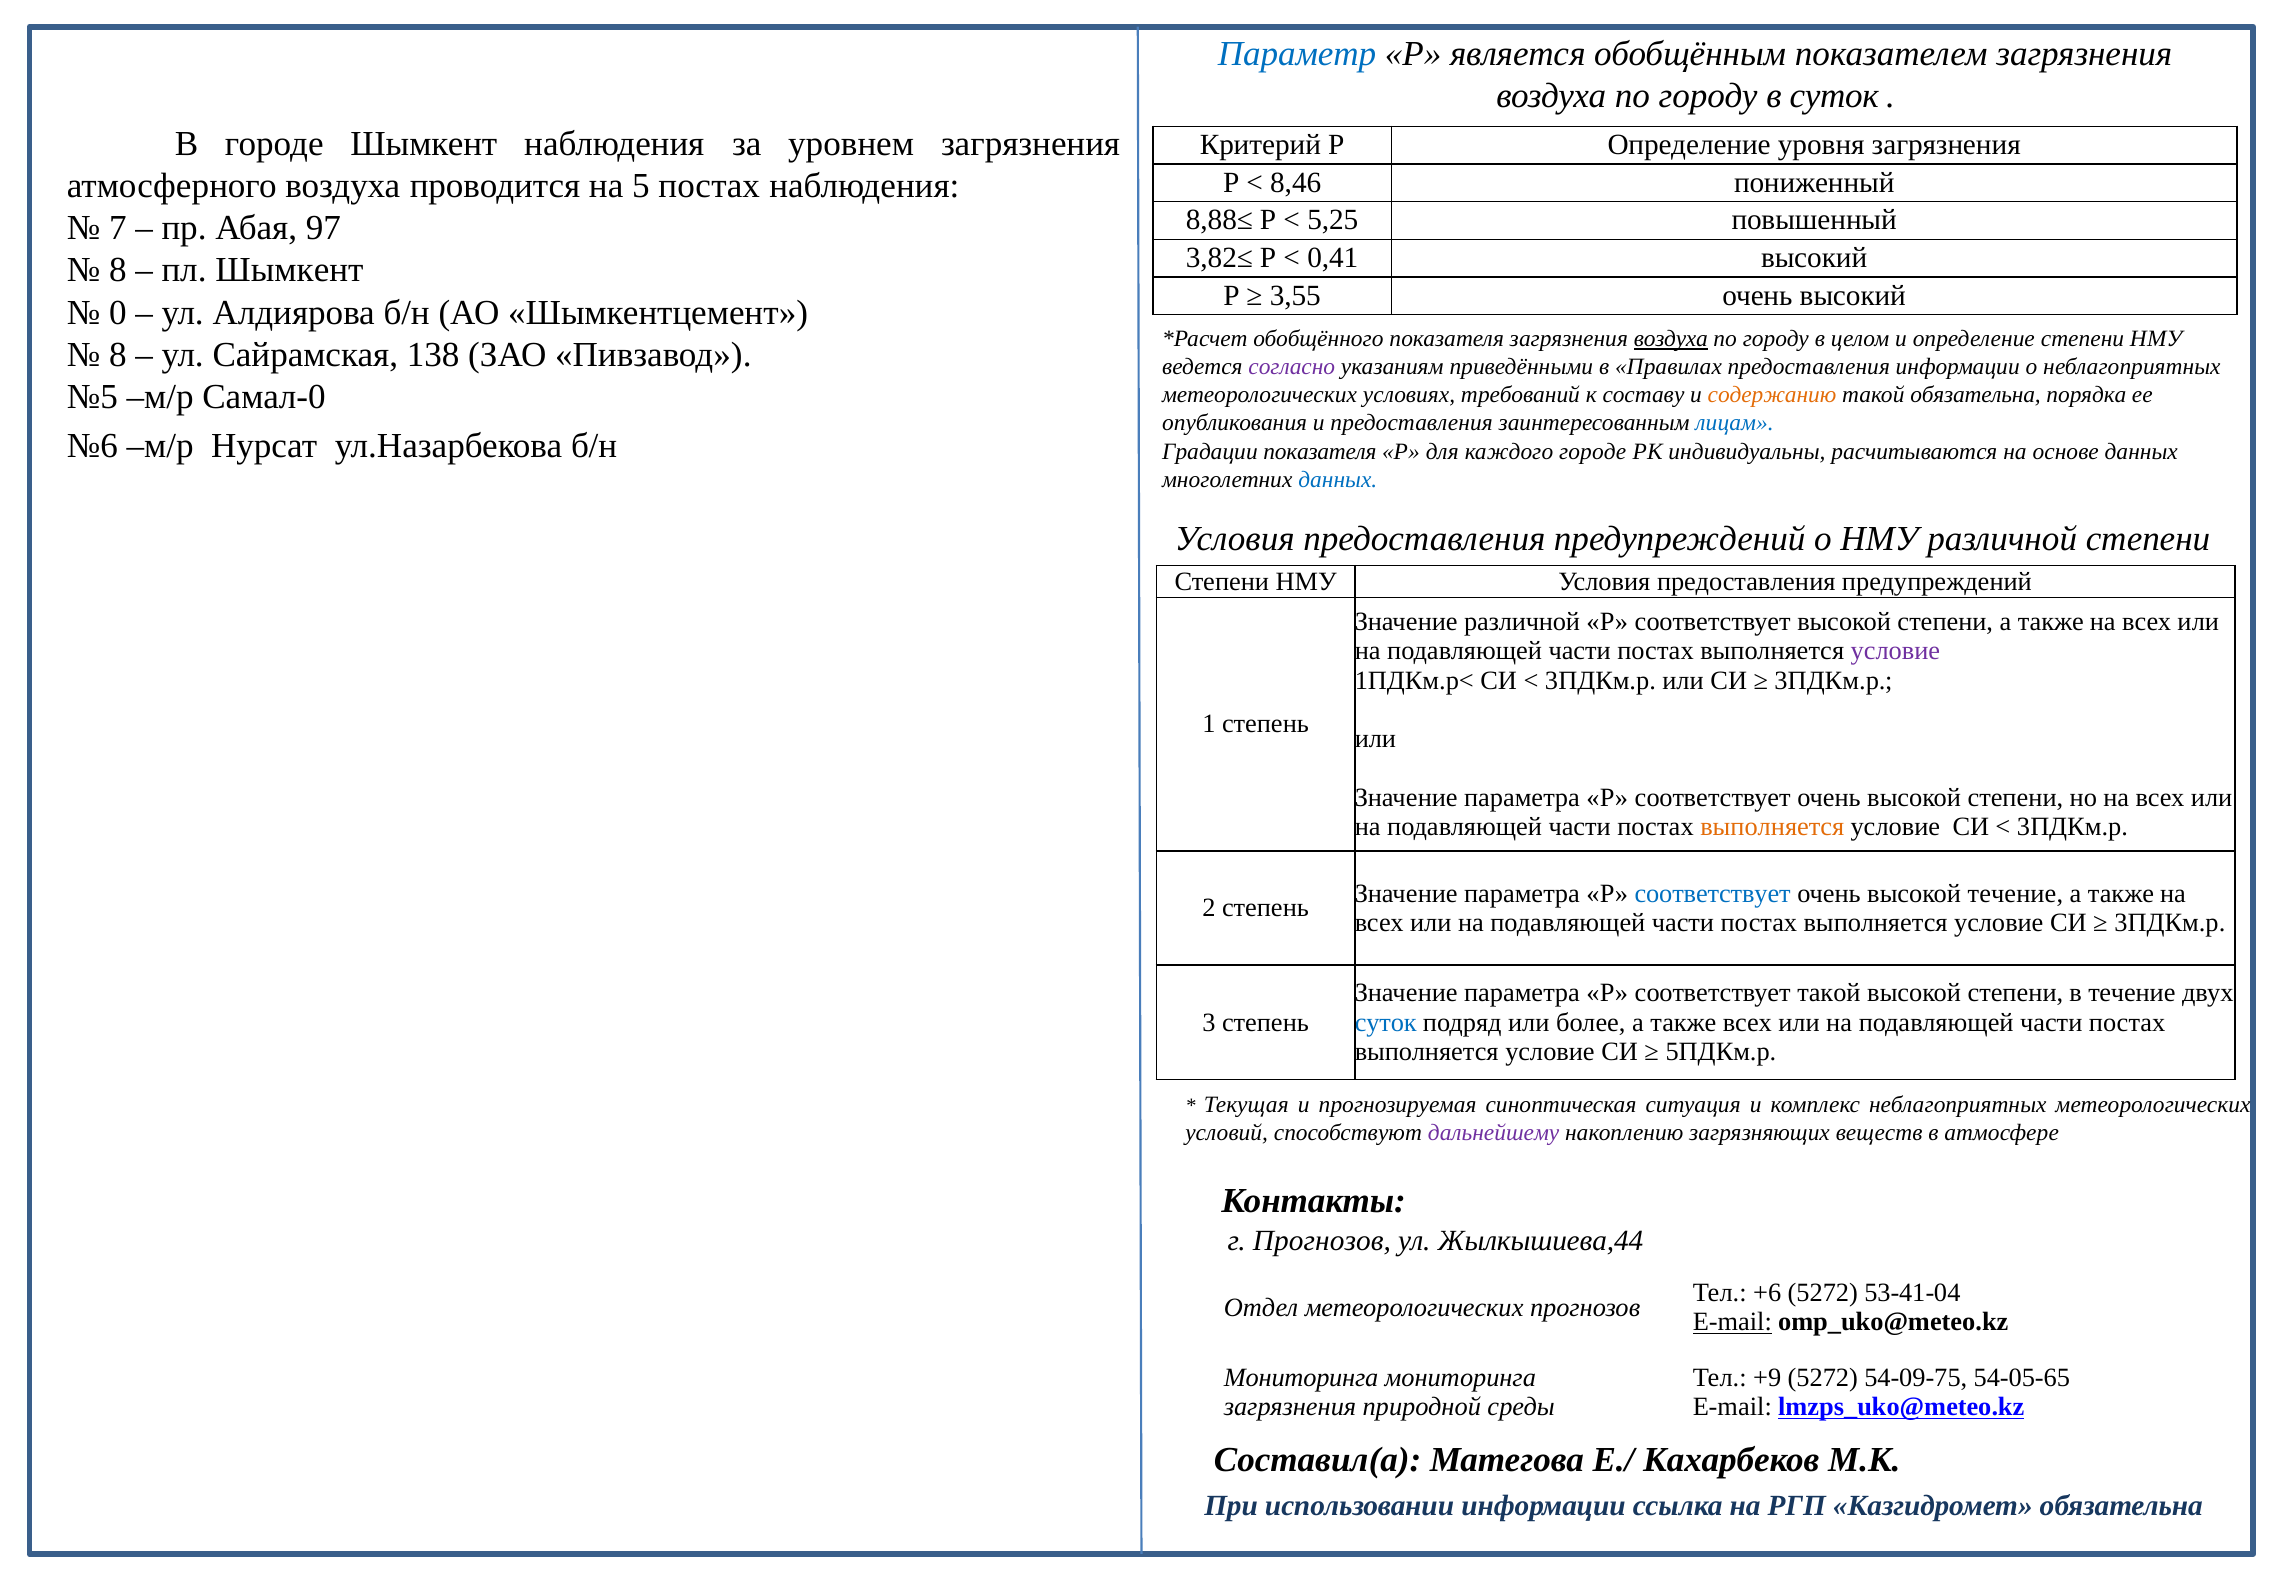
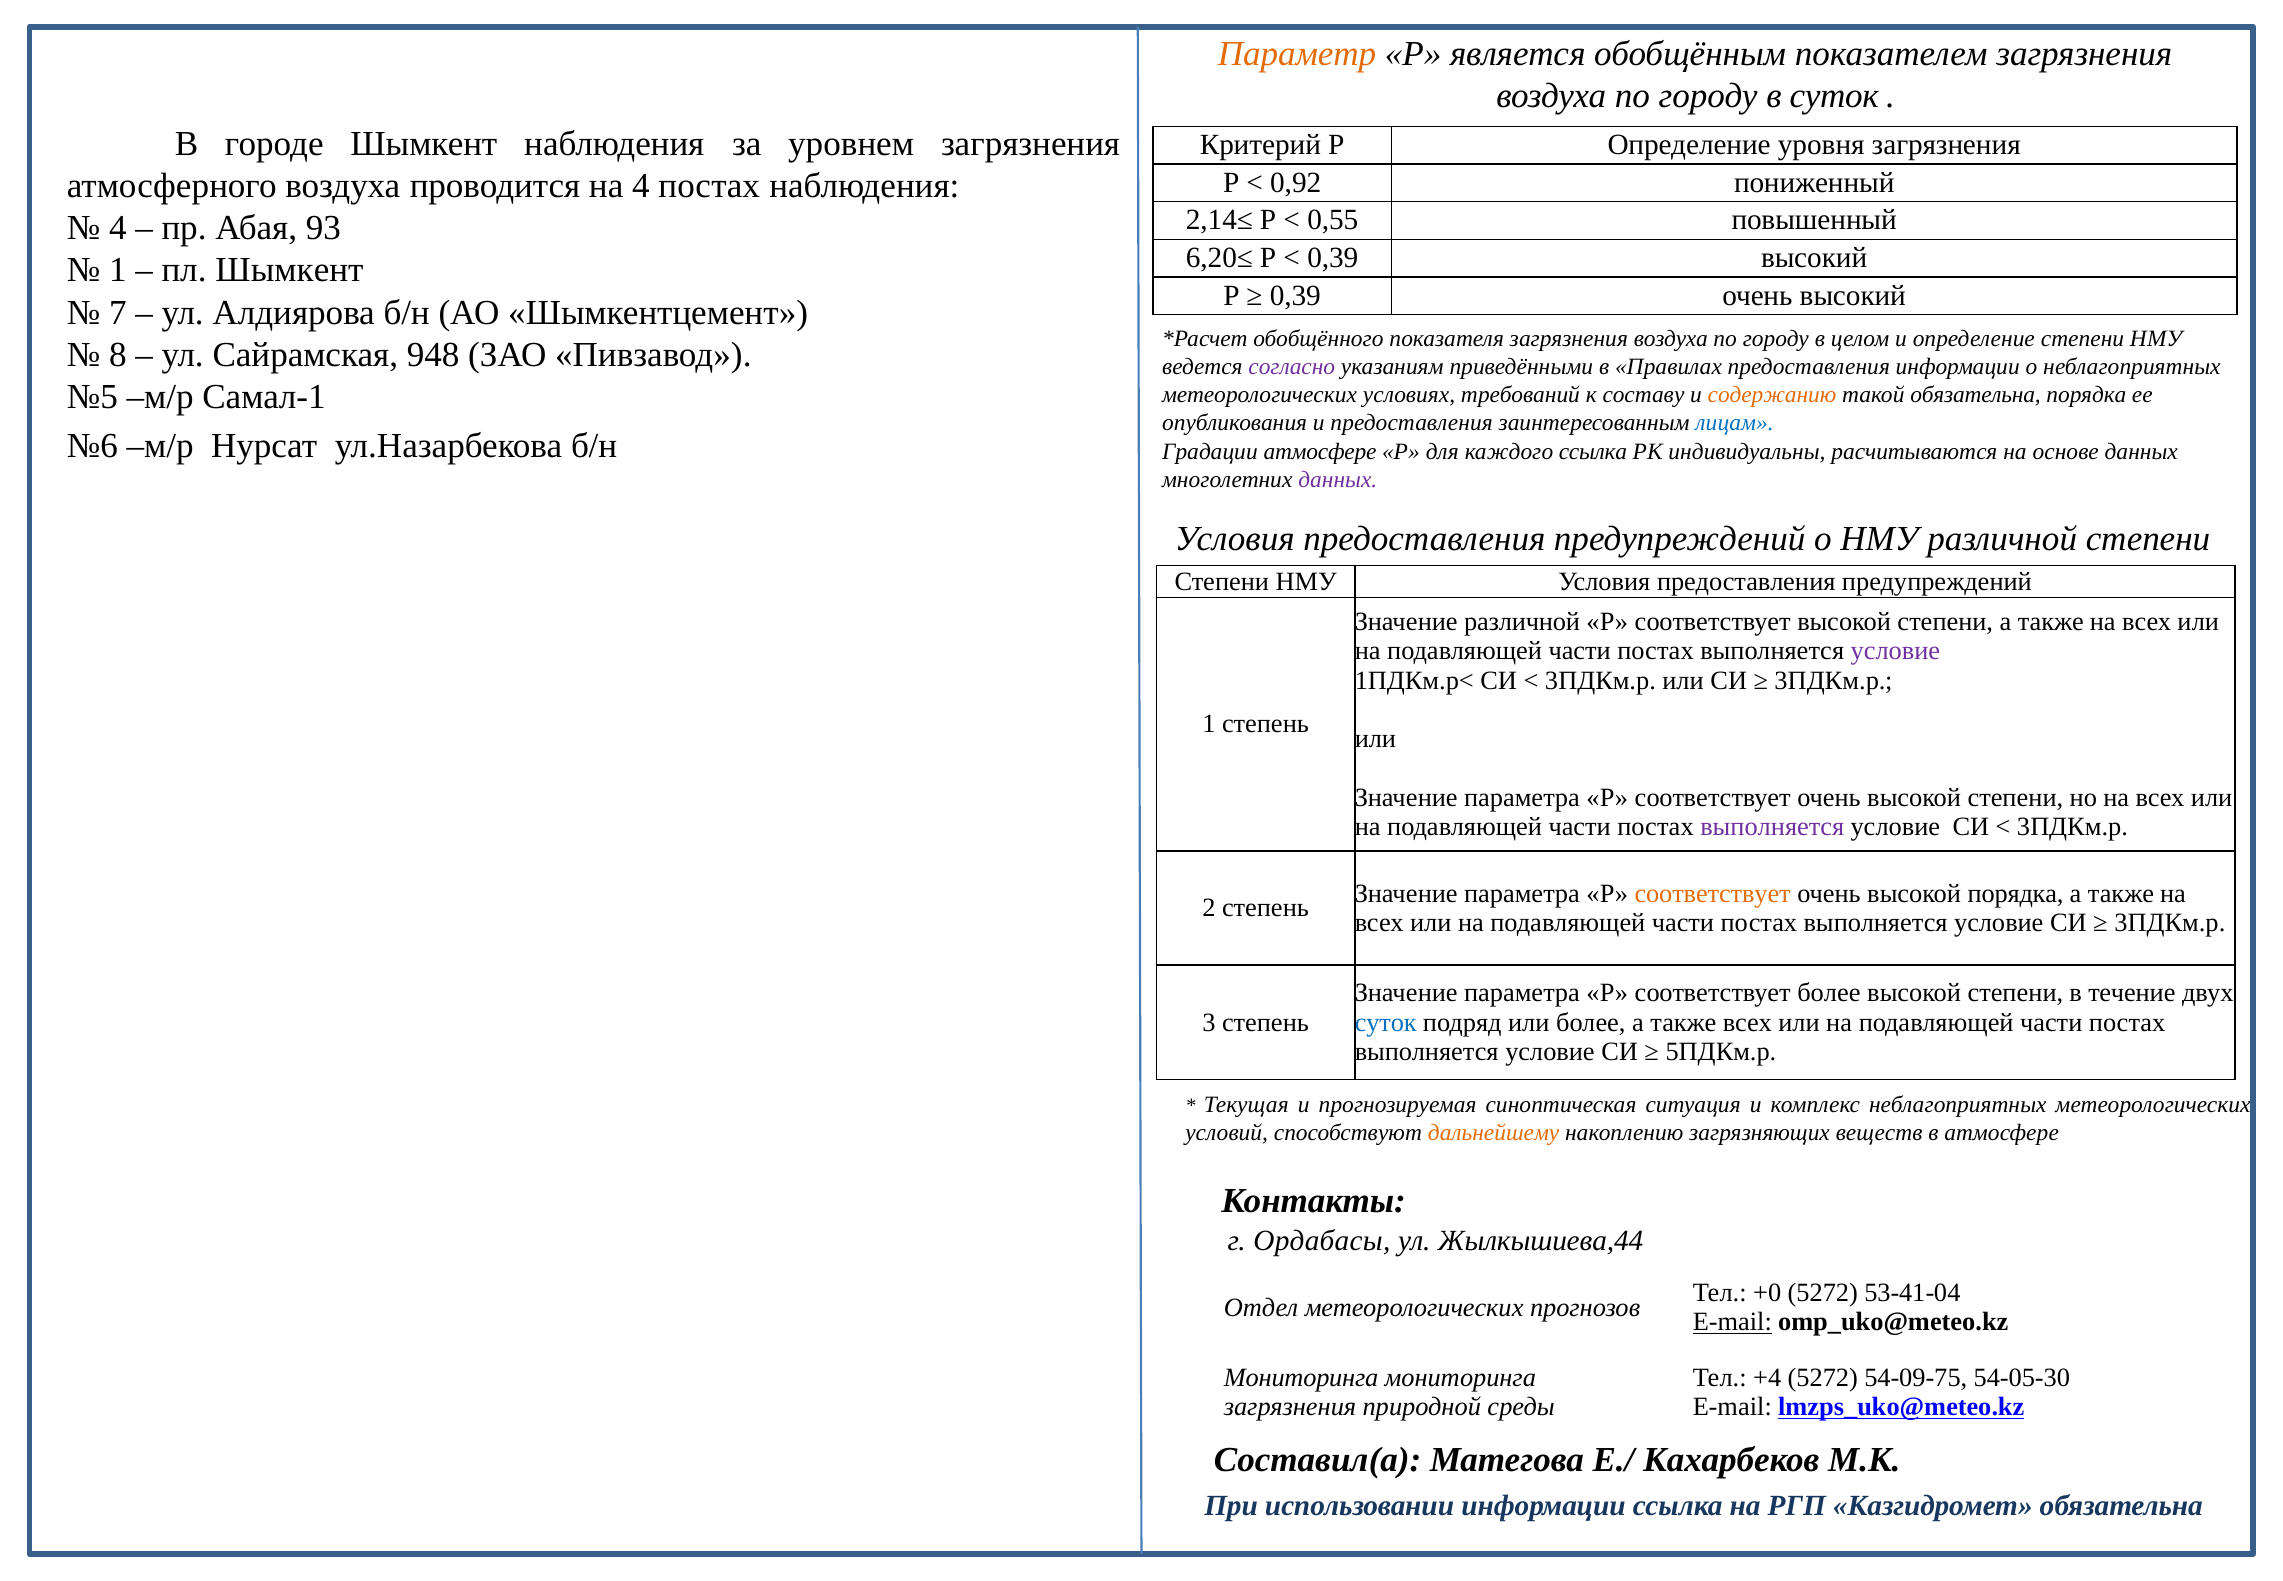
Параметр colour: blue -> orange (1297, 54)
8,46: 8,46 -> 0,92 (1296, 183)
на 5: 5 -> 4 (641, 186)
8,88≤: 8,88≤ -> 2,14≤ (1219, 220)
5,25: 5,25 -> 0,55 (1333, 220)
7: 7 -> 4 (118, 228)
97: 97 -> 93 (323, 228)
3,82≤: 3,82≤ -> 6,20≤ (1219, 258)
0,41: 0,41 -> 0,39 (1333, 258)
8: 8 -> 1 (118, 270)
3,55: 3,55 -> 0,39 (1295, 296)
0: 0 -> 7 (118, 312)
воздуха underline: present -> none (1671, 339)
138: 138 -> 948 (433, 354)
Самал-0: Самал-0 -> Самал-1 (264, 397)
Градации показателя: показателя -> атмосфере (1320, 451)
каждого городе: городе -> ссылка (1593, 451)
данных colour: blue -> purple (1338, 479)
выполняется colour: orange -> purple (1772, 826)
соответствует colour: blue -> orange (1713, 893)
высокой течение: течение -> порядка (2016, 893)
соответствует такой: такой -> более (1829, 993)
дальнейшему colour: purple -> orange (1494, 1132)
г Прогнозов: Прогнозов -> Ордабасы (1322, 1241)
+6: +6 -> +0 (1767, 1293)
+9: +9 -> +4 (1767, 1377)
54-05-65: 54-05-65 -> 54-05-30 (2022, 1377)
